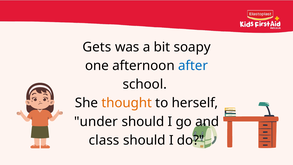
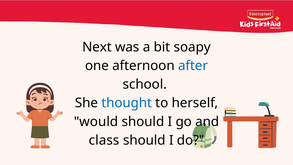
Gets: Gets -> Next (97, 47)
thought colour: orange -> blue (127, 103)
under: under -> would (96, 122)
